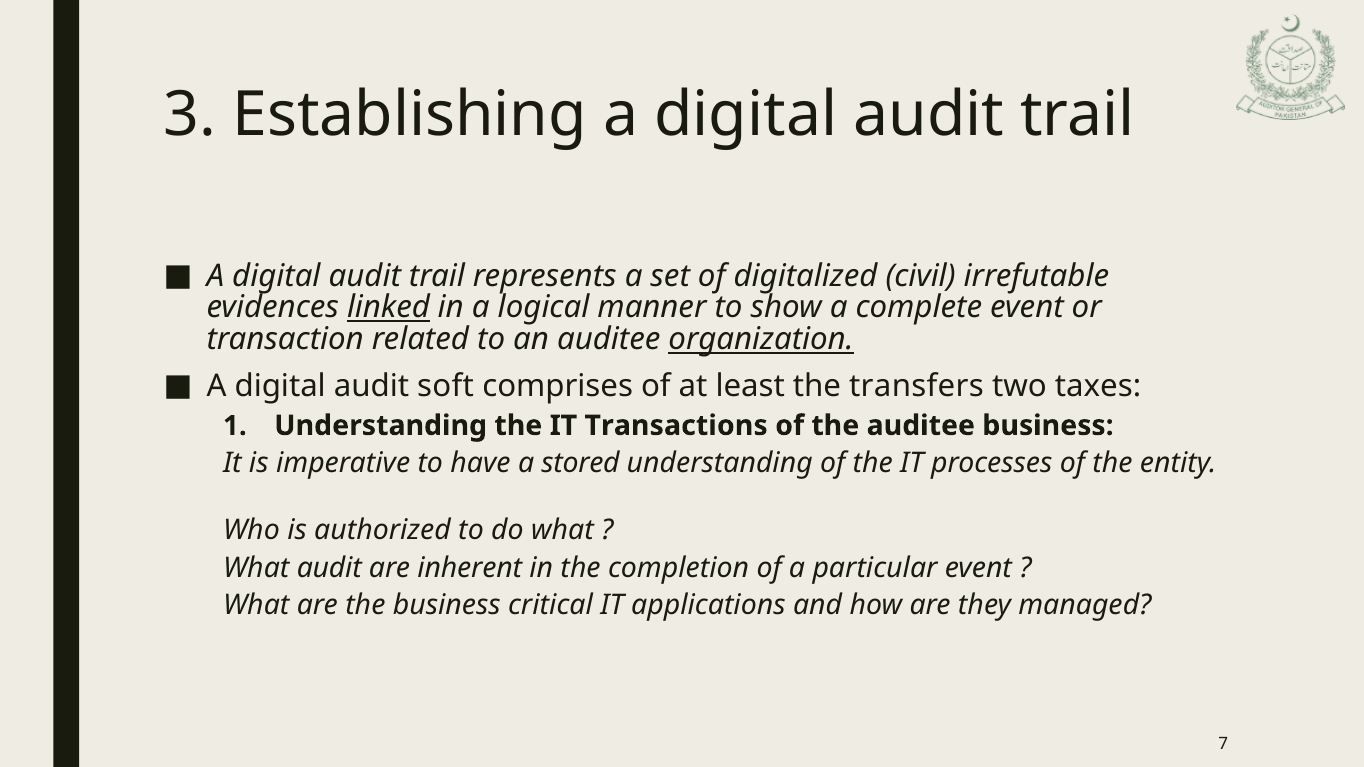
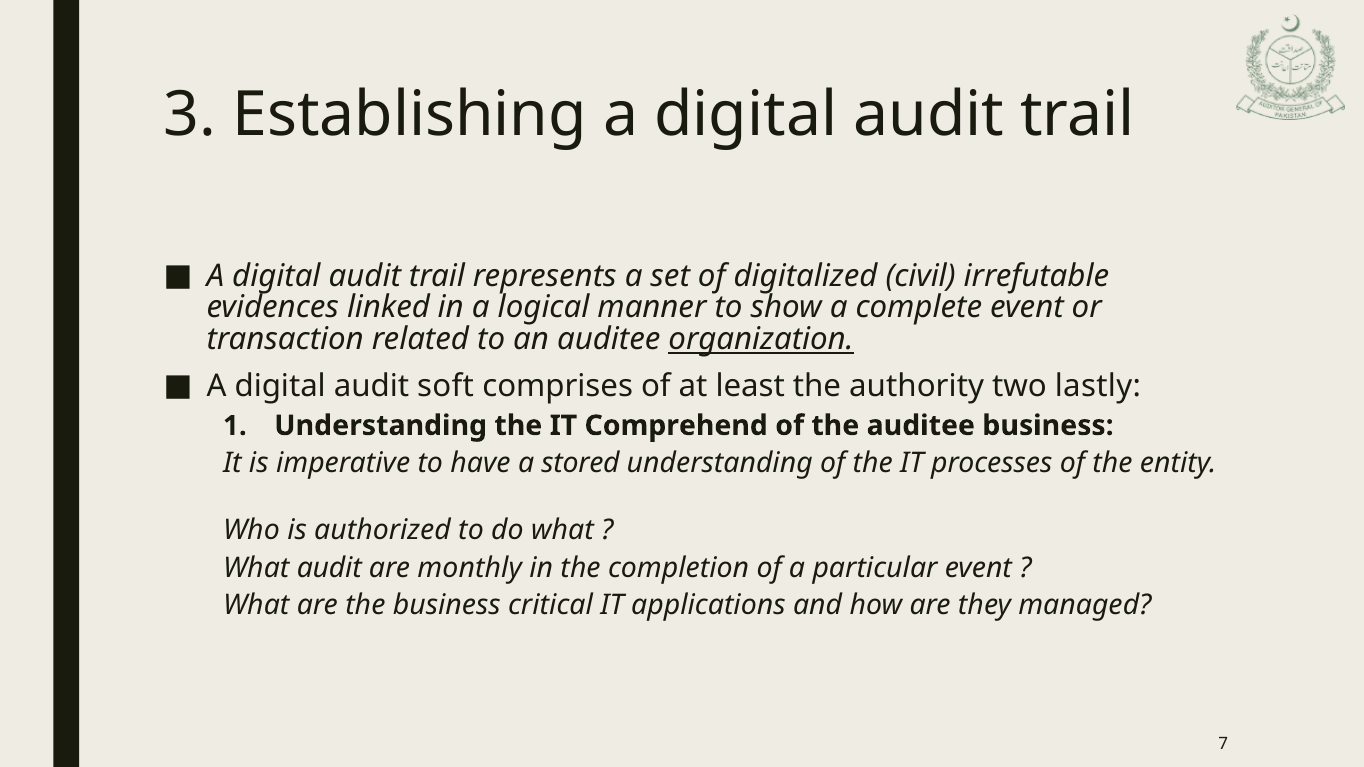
linked underline: present -> none (388, 308)
transfers: transfers -> authority (917, 386)
taxes: taxes -> lastly (1098, 386)
Transactions: Transactions -> Comprehend (676, 426)
inherent: inherent -> monthly (470, 568)
